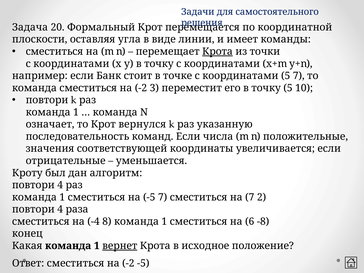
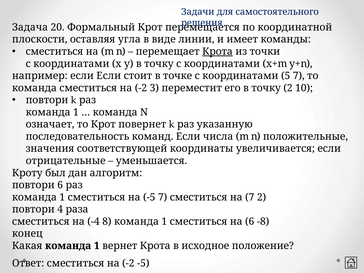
если Банк: Банк -> Если (109, 76)
точку 5: 5 -> 2 (288, 88)
вернулся: вернулся -> повернет (142, 124)
4: 4 -> 6 (60, 185)
вернет underline: present -> none (120, 246)
